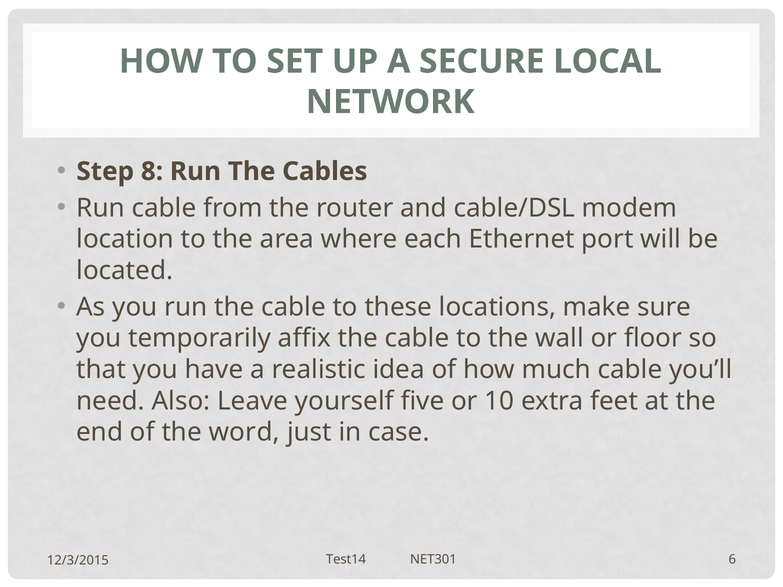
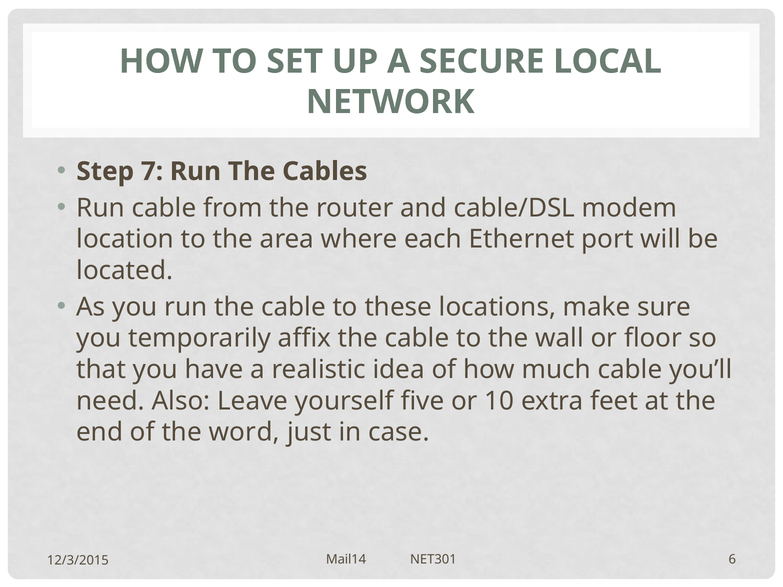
8: 8 -> 7 (152, 171)
Test14: Test14 -> Mail14 (346, 560)
